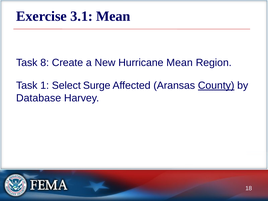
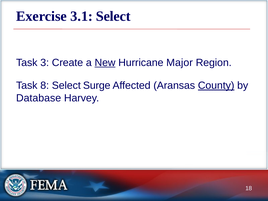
3.1 Mean: Mean -> Select (113, 16)
8: 8 -> 3 (45, 63)
New underline: none -> present (105, 63)
Hurricane Mean: Mean -> Major (180, 63)
1: 1 -> 8 (45, 86)
